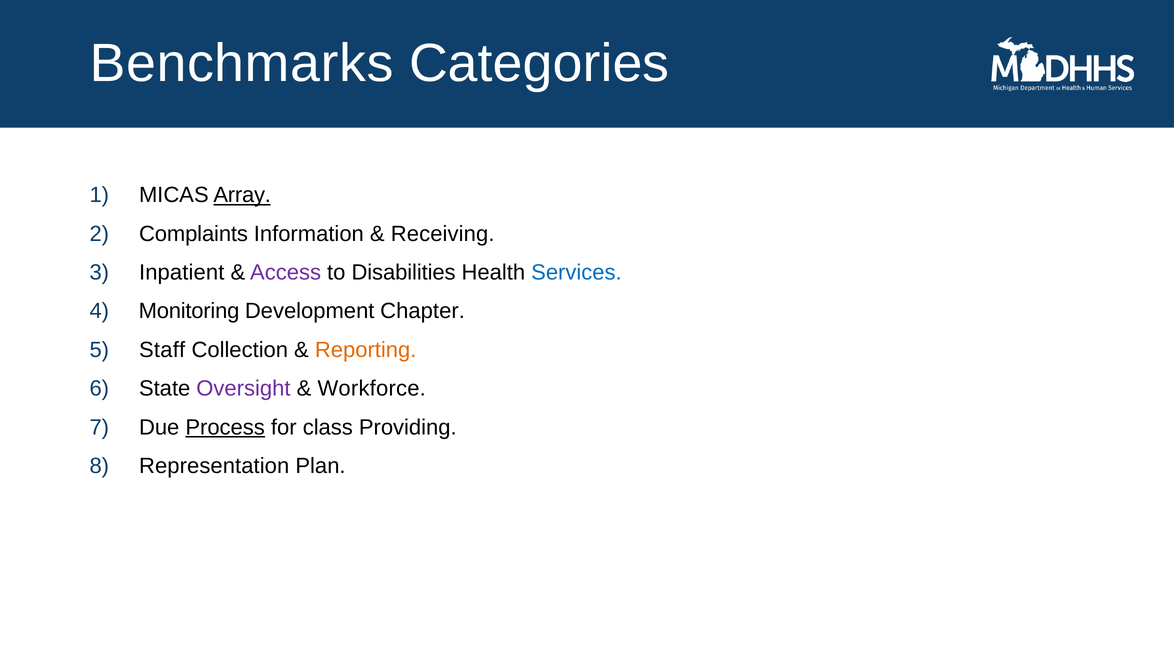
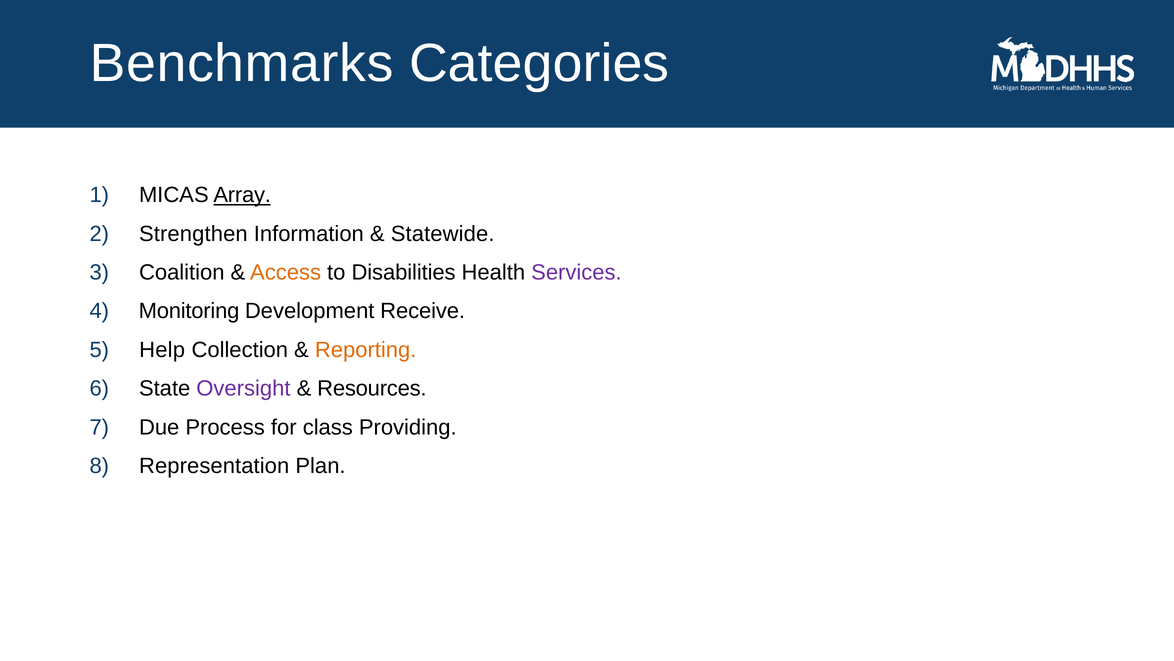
Complaints: Complaints -> Strengthen (193, 234)
Receiving: Receiving -> Statewide (443, 234)
Inpatient: Inpatient -> Coalition (182, 272)
Access colour: purple -> orange (286, 272)
Services colour: blue -> purple (576, 272)
Chapter: Chapter -> Receive (423, 311)
Staff: Staff -> Help (162, 350)
Workforce: Workforce -> Resources (372, 388)
Process underline: present -> none (225, 427)
